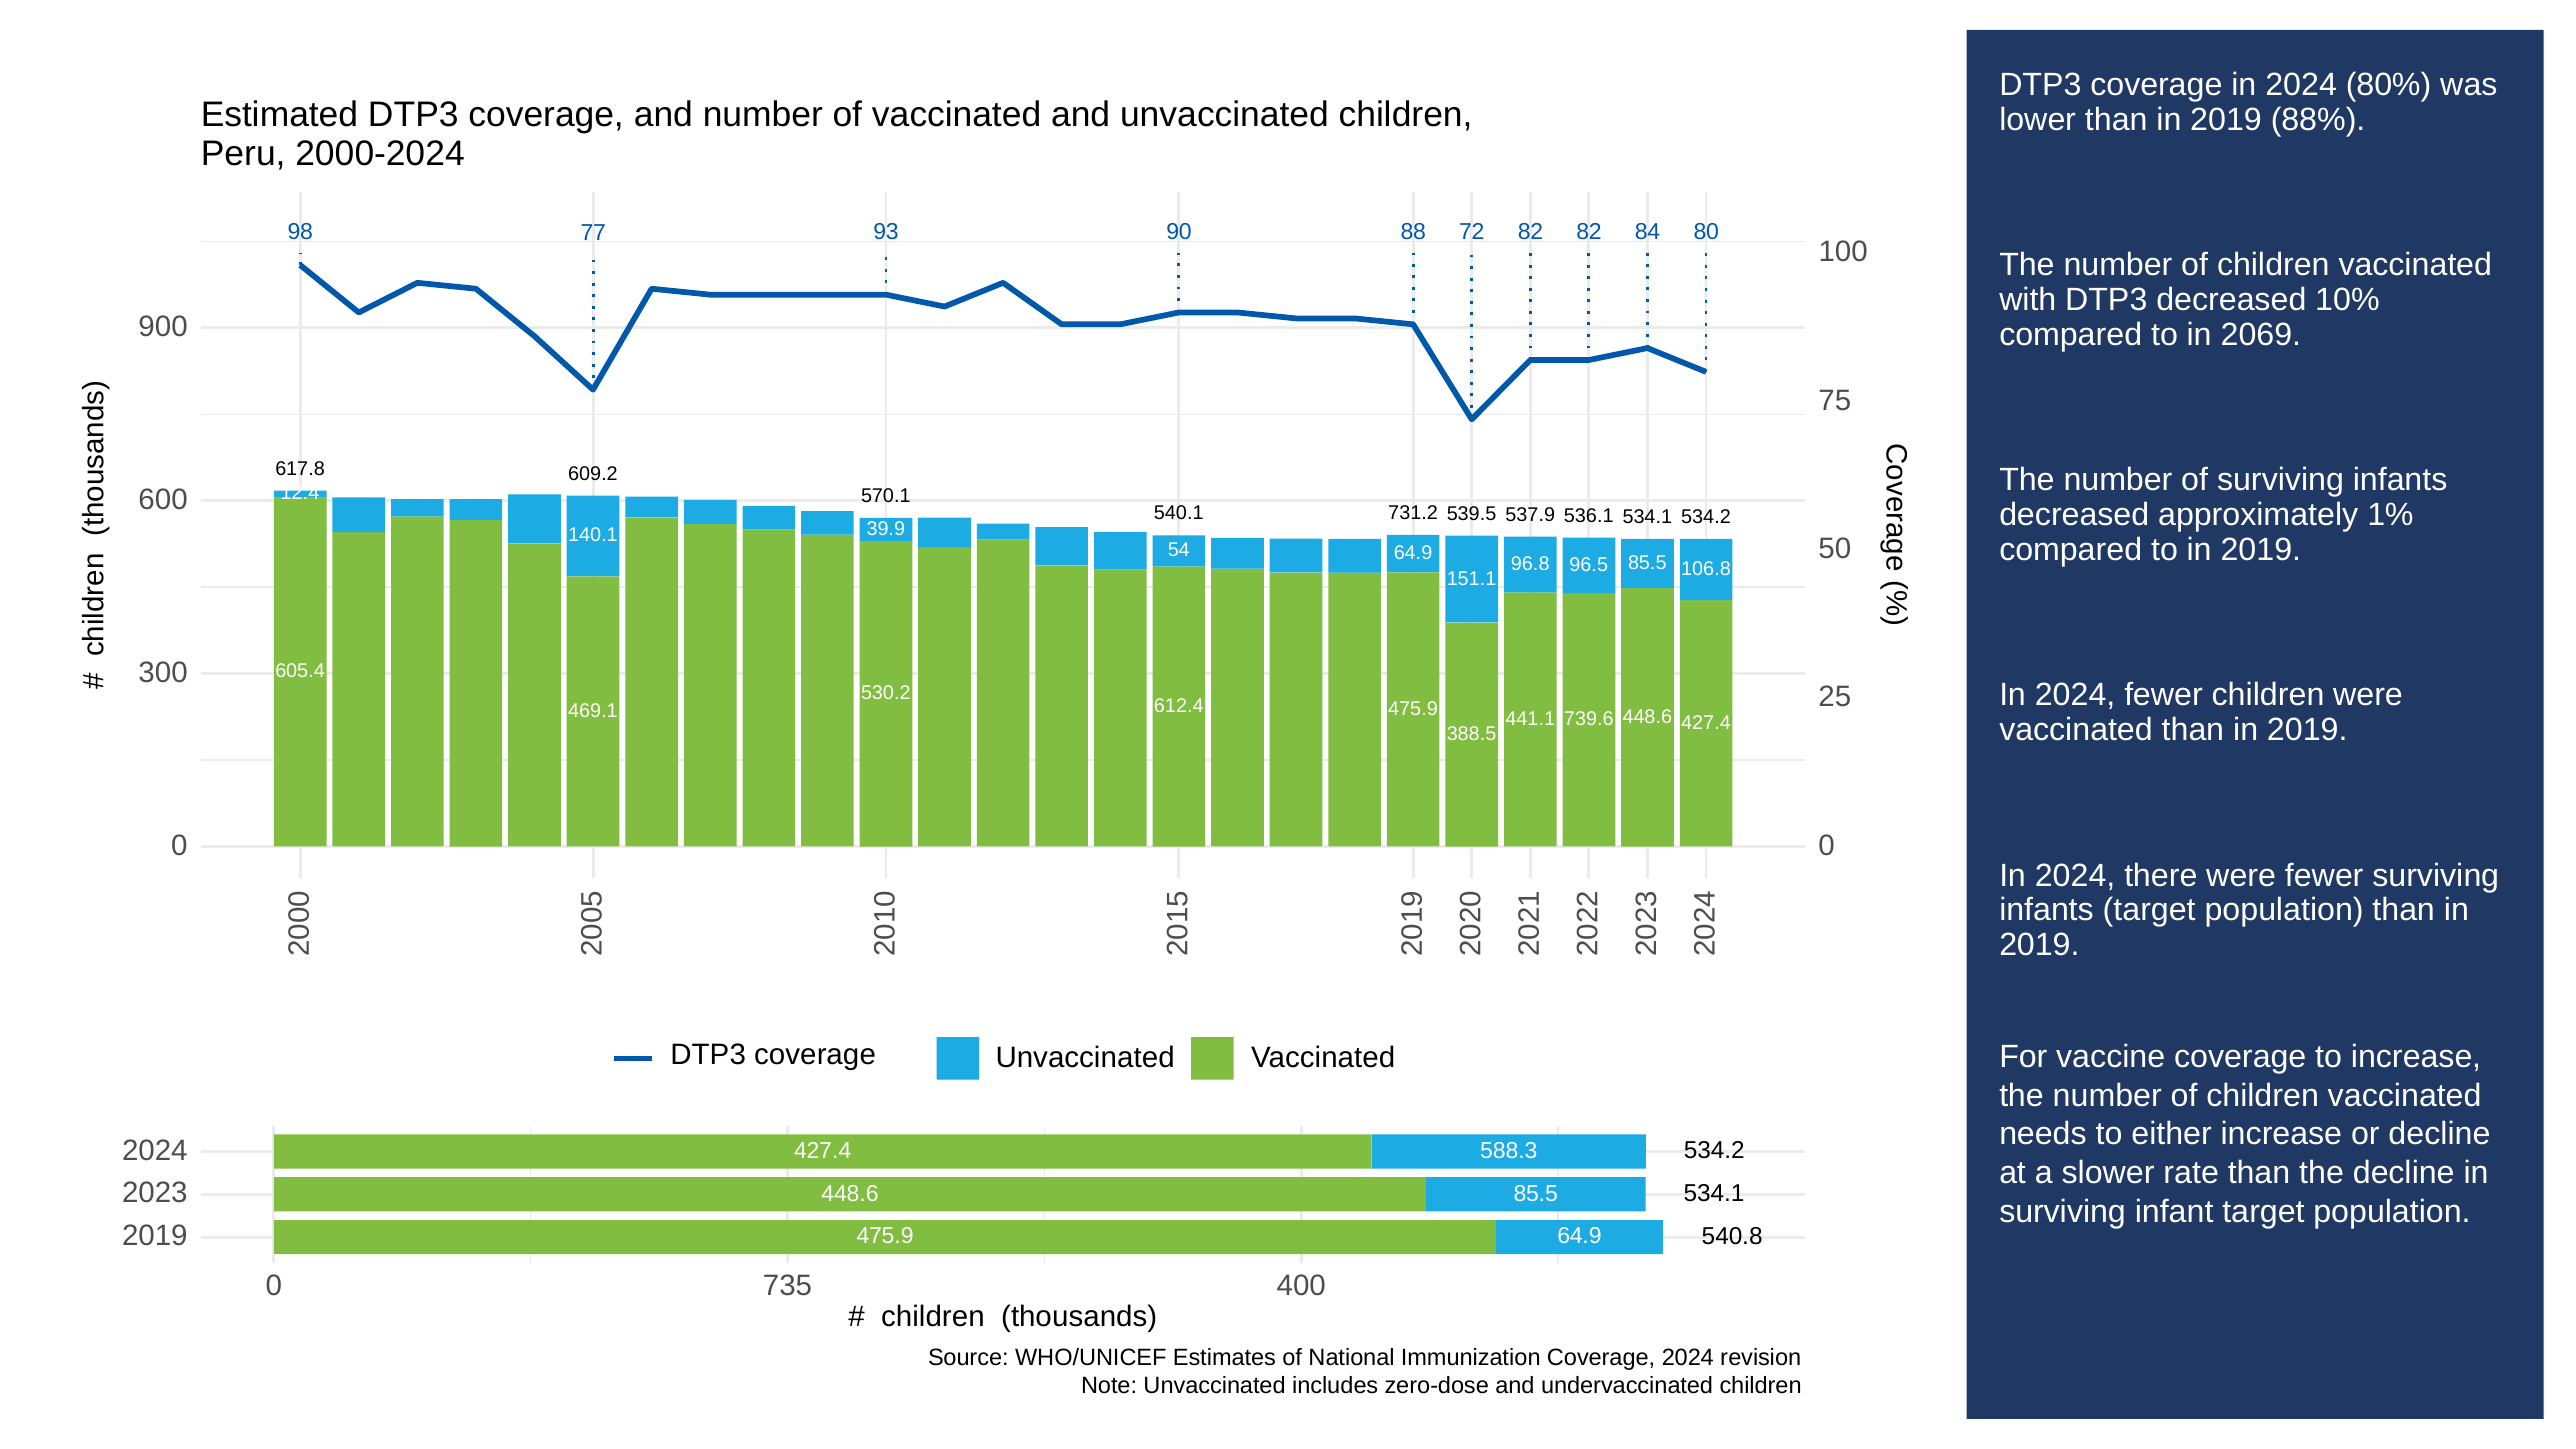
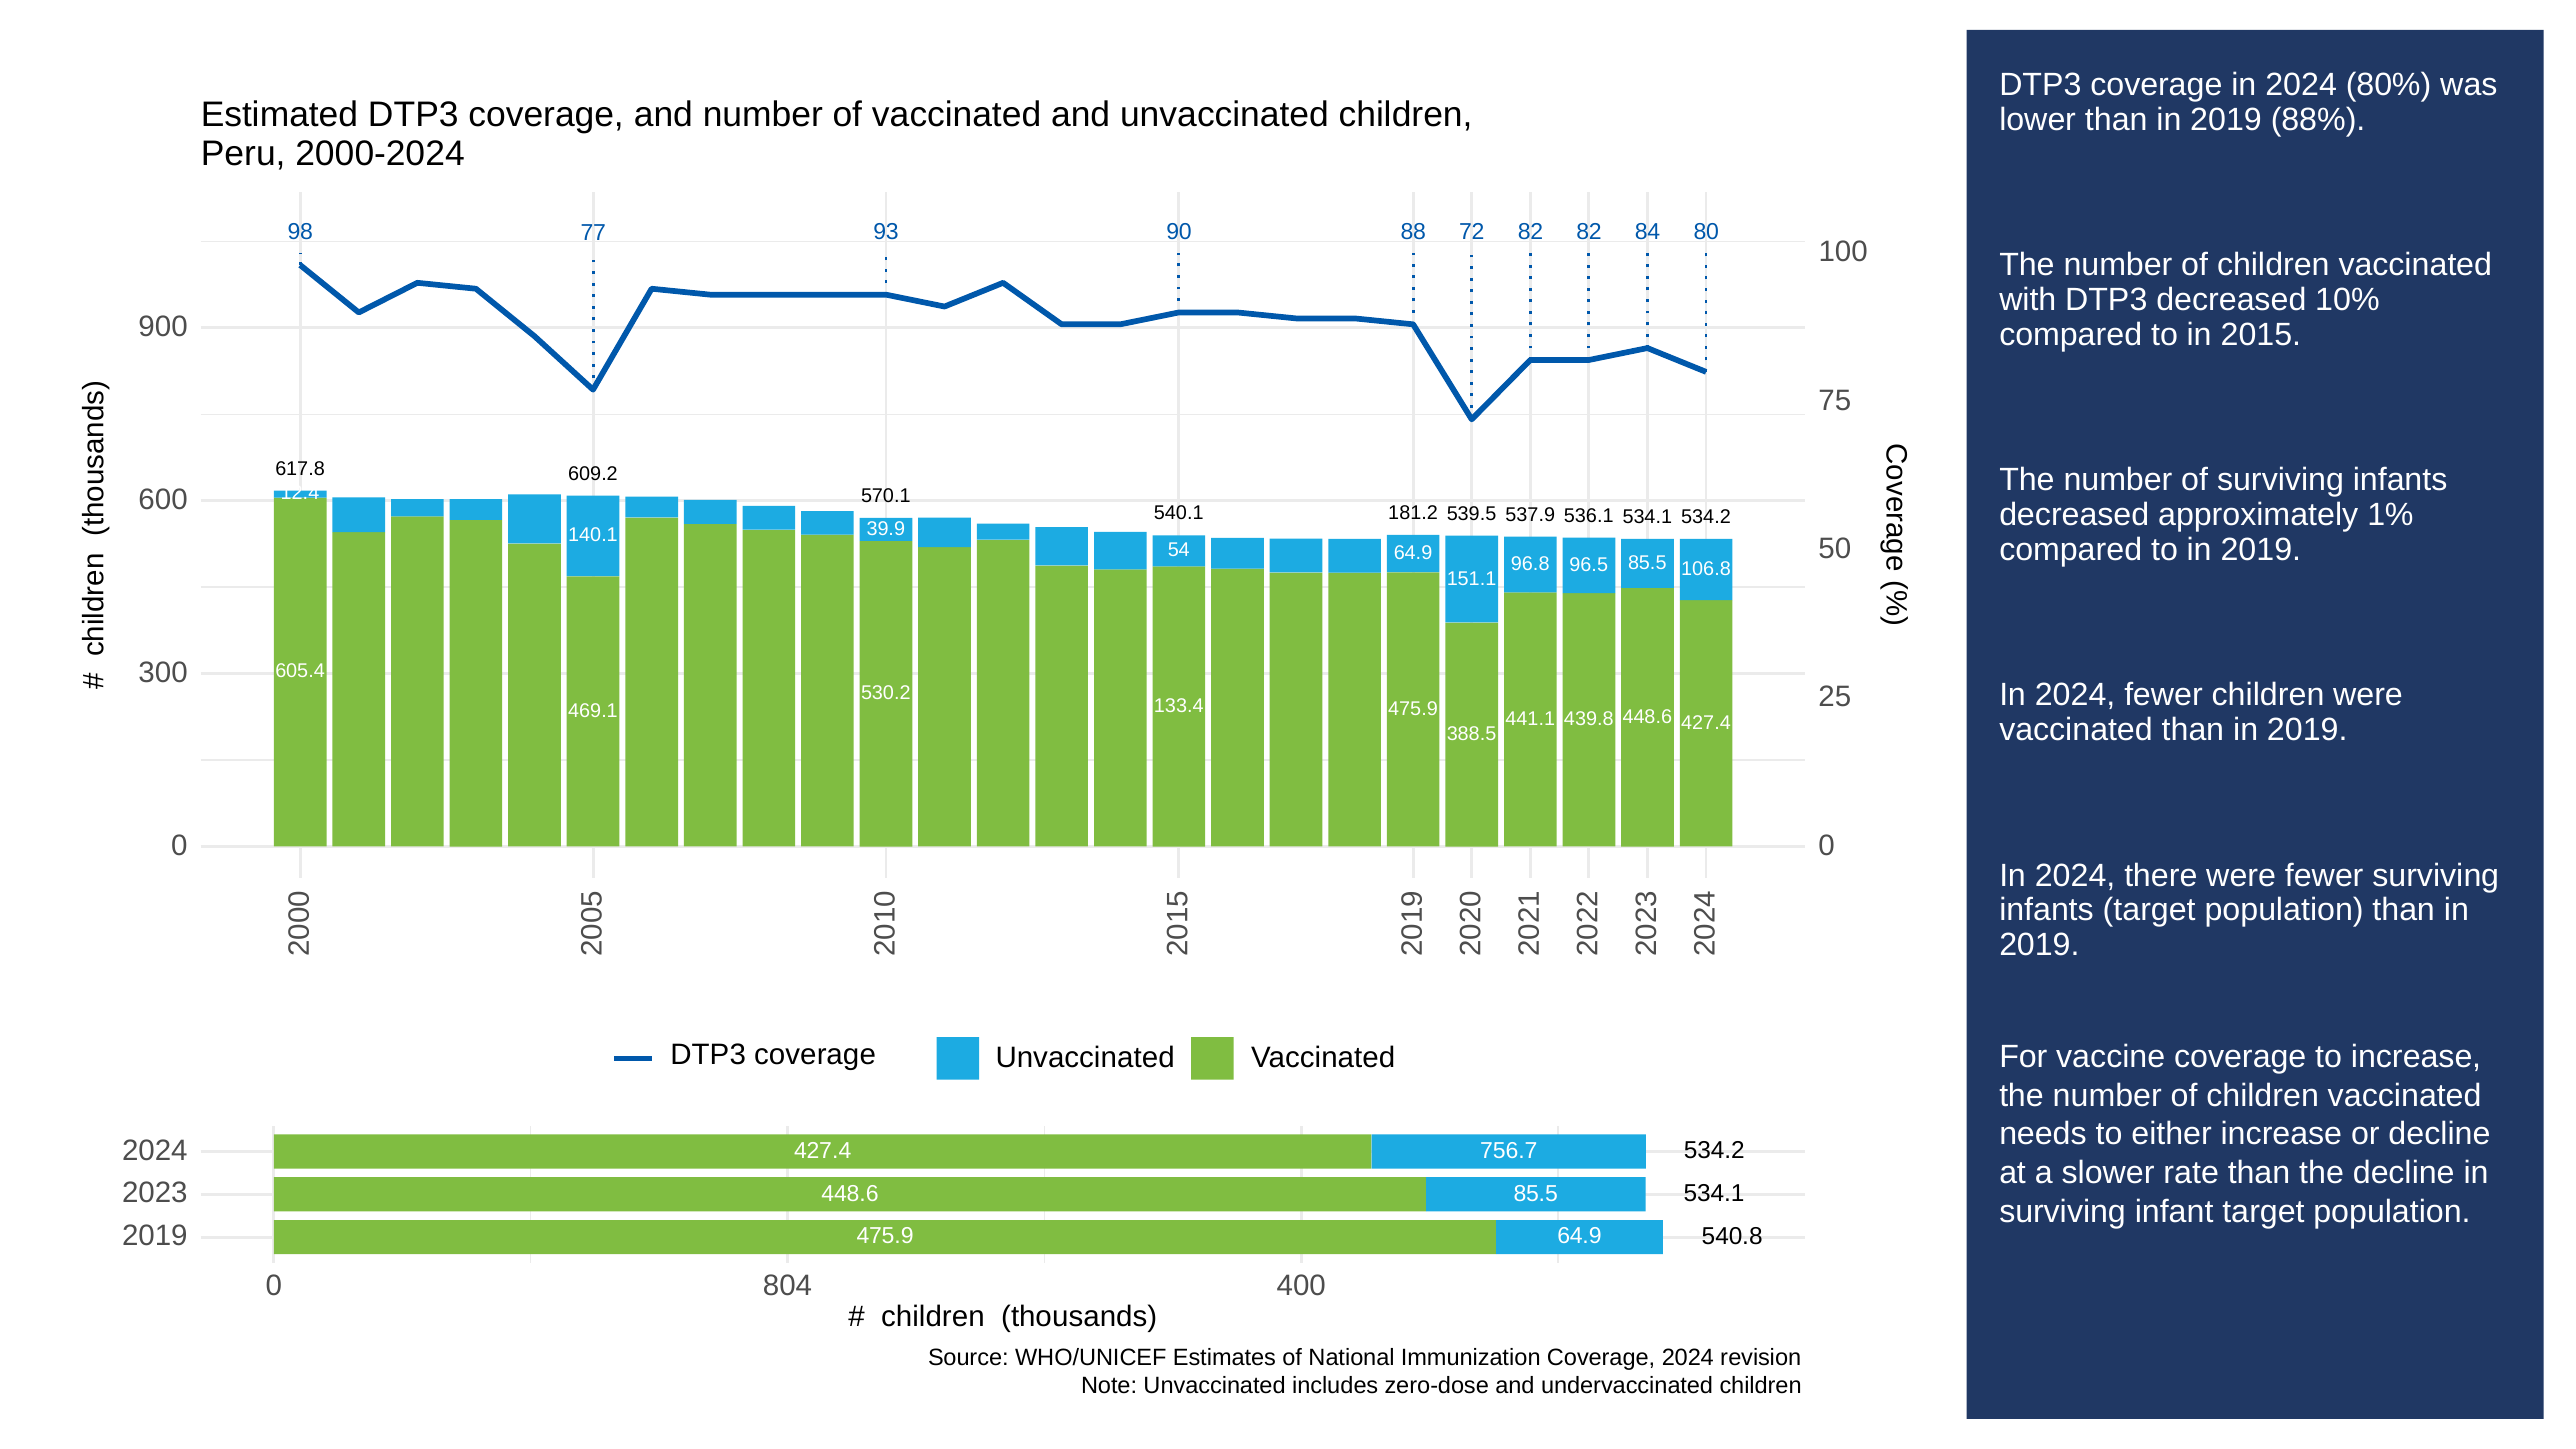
2069: 2069 -> 2015 (2261, 335)
731.2: 731.2 -> 181.2 (1413, 513)
612.4: 612.4 -> 133.4 (1179, 706)
739.6: 739.6 -> 439.8 (1589, 719)
588.3: 588.3 -> 756.7 (1509, 1151)
735: 735 -> 804 (788, 1286)
